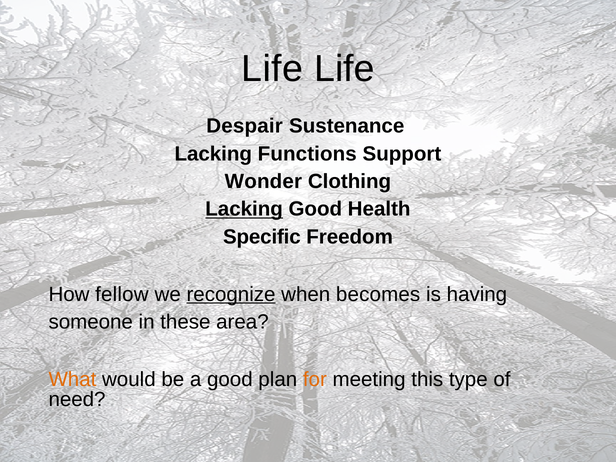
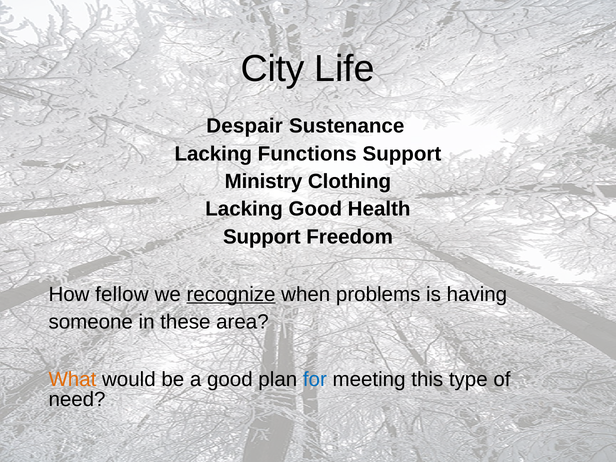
Life: Life -> City (273, 69)
Wonder: Wonder -> Ministry (264, 181)
Lacking underline: present -> none (244, 209)
Specific: Specific -> Support (262, 237)
becomes: becomes -> problems (378, 294)
for colour: orange -> blue (315, 379)
